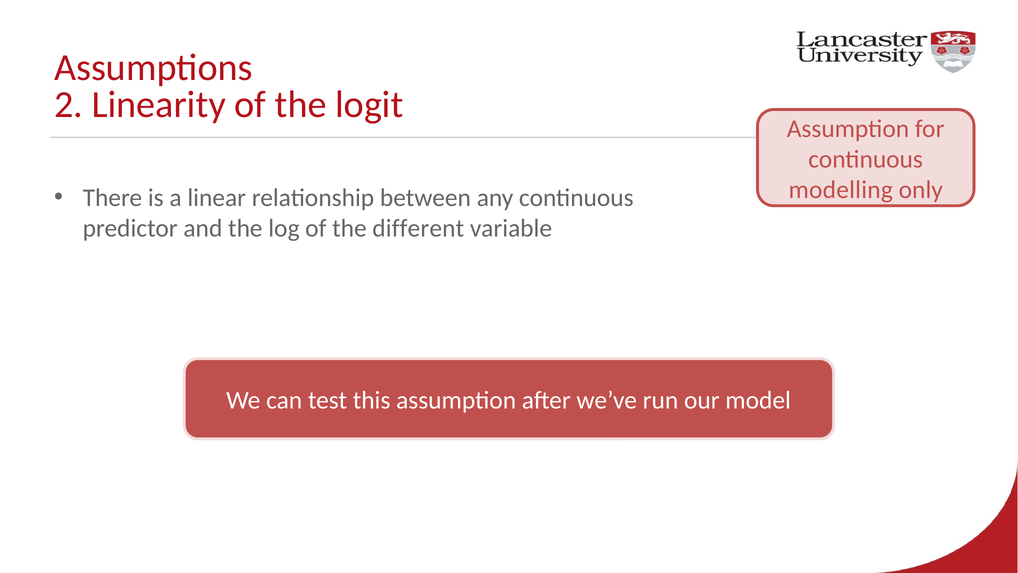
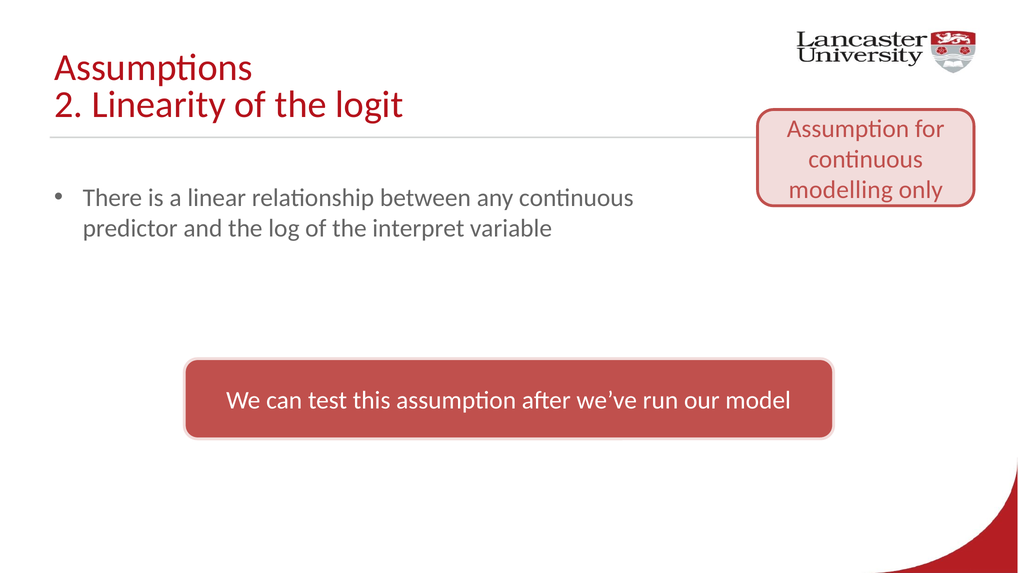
different: different -> interpret (418, 228)
